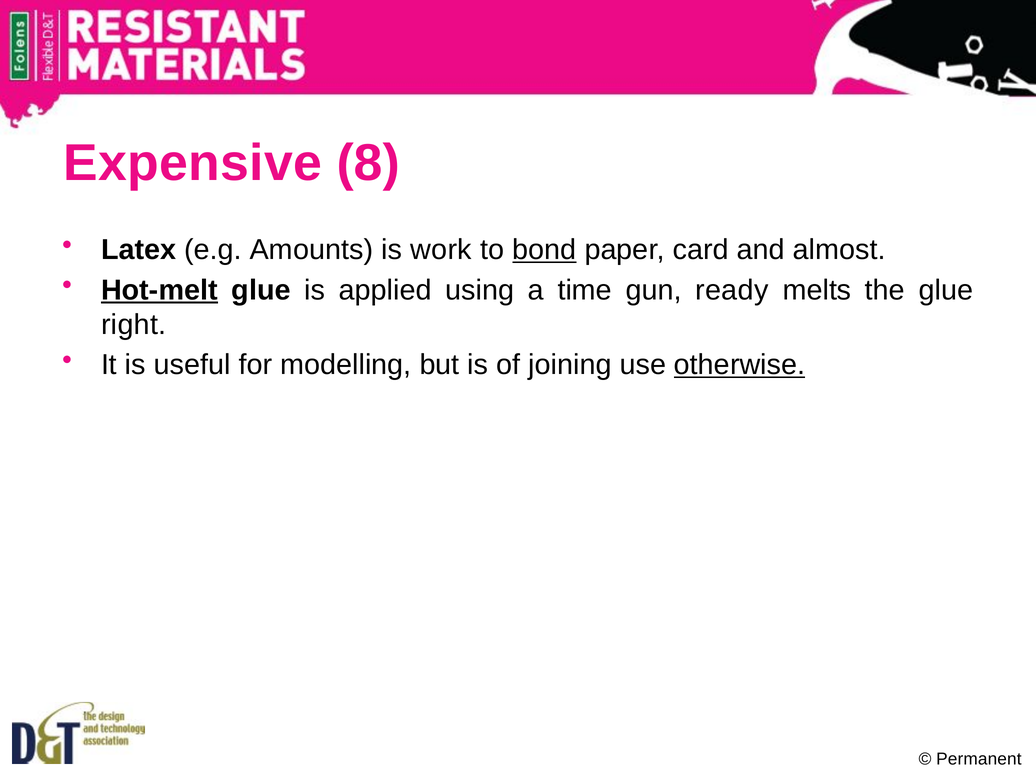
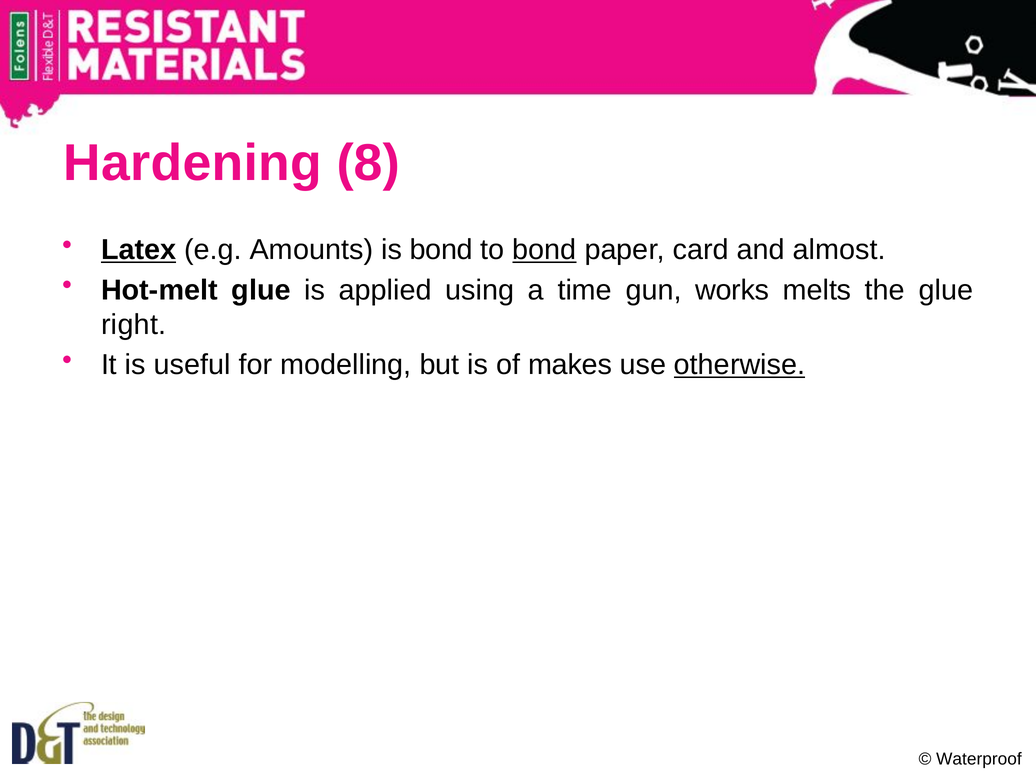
Expensive: Expensive -> Hardening (193, 163)
Latex underline: none -> present (139, 250)
is work: work -> bond (441, 250)
Hot-melt underline: present -> none (159, 290)
ready: ready -> works (732, 290)
joining: joining -> makes (570, 365)
Permanent: Permanent -> Waterproof (979, 759)
